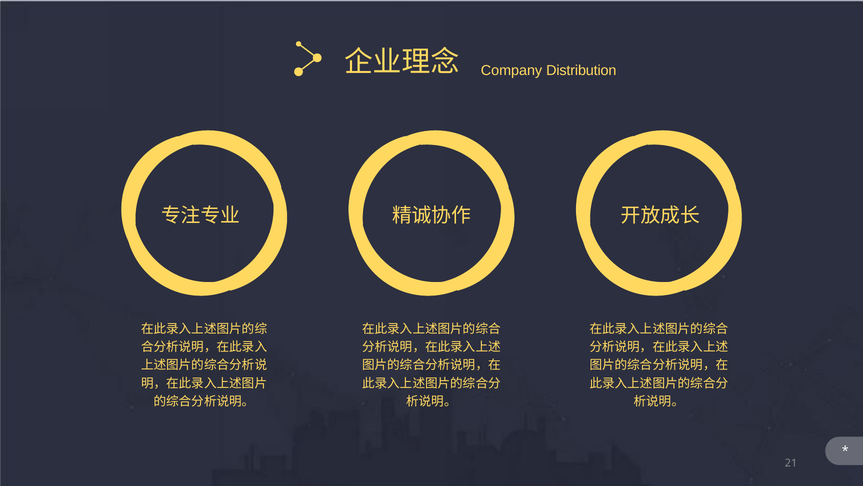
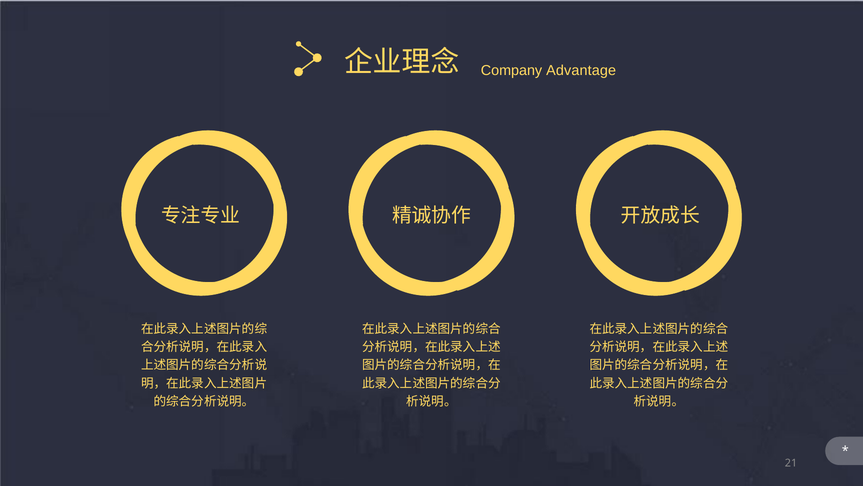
Distribution: Distribution -> Advantage (581, 70)
